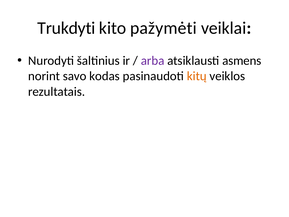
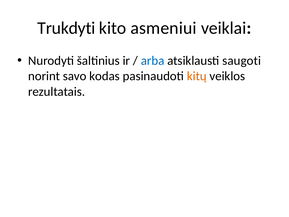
pažymėti: pažymėti -> asmeniui (163, 28)
arba colour: purple -> blue (153, 61)
asmens: asmens -> saugoti (242, 61)
